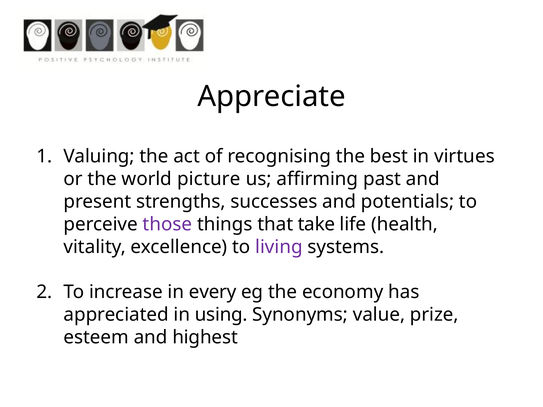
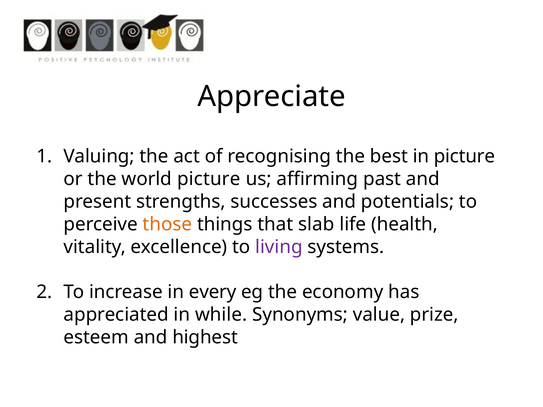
in virtues: virtues -> picture (465, 157)
those colour: purple -> orange (167, 224)
take: take -> slab (316, 224)
using: using -> while (221, 315)
